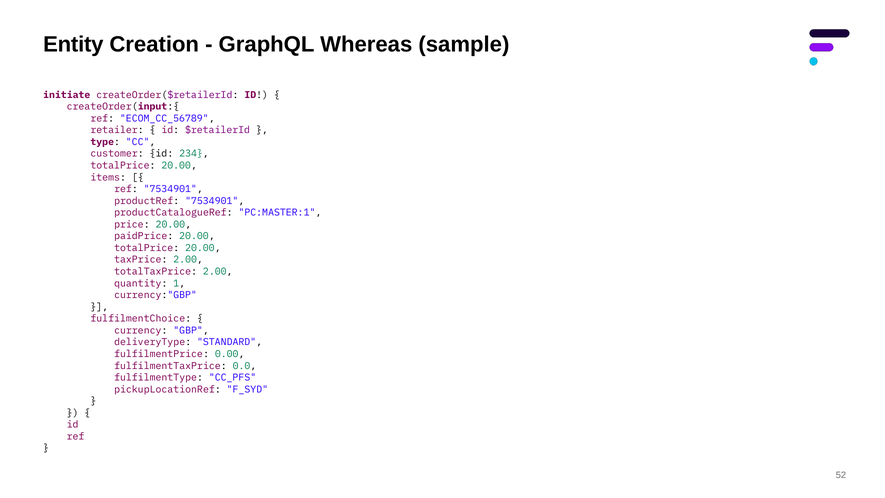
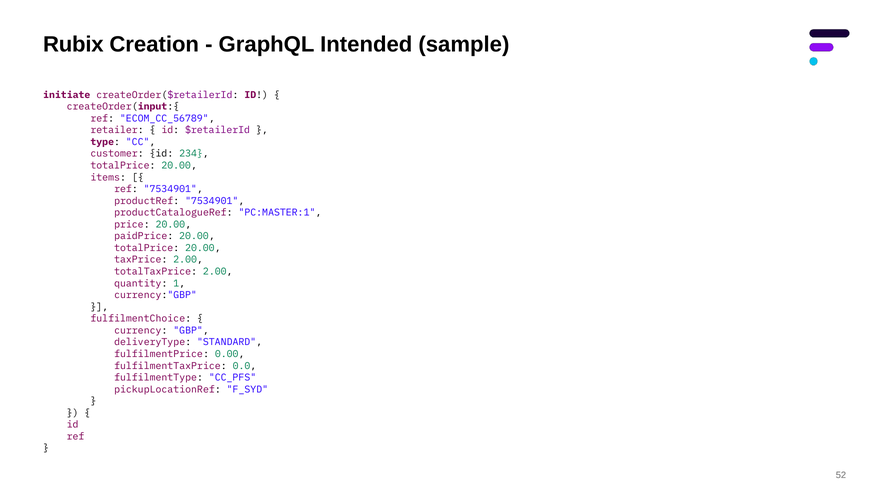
Entity: Entity -> Rubix (73, 44)
Whereas: Whereas -> Intended (366, 44)
